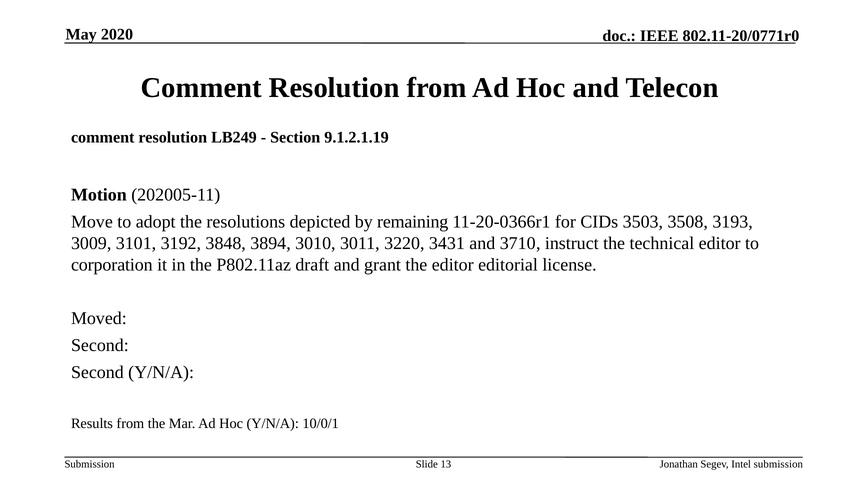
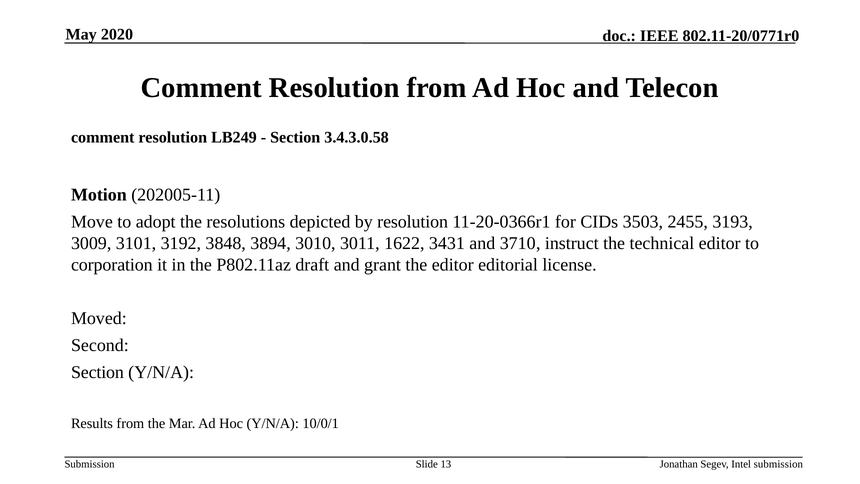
9.1.2.1.19: 9.1.2.1.19 -> 3.4.3.0.58 (357, 138)
by remaining: remaining -> resolution (413, 222)
3508: 3508 -> 2455 (688, 222)
3220: 3220 -> 1622 (404, 243)
Second: Second -> Section (97, 372)
